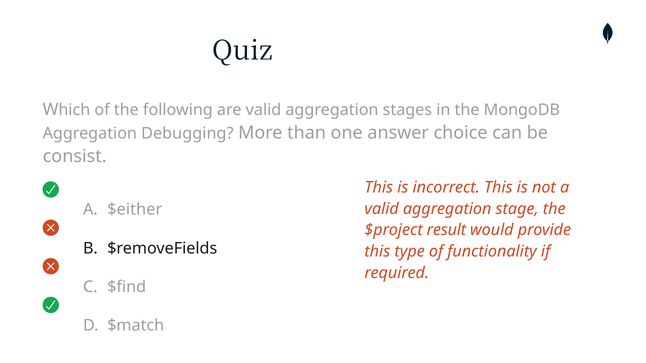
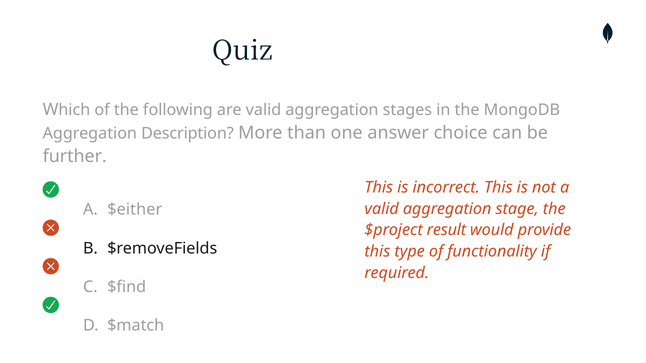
Debugging: Debugging -> Description (187, 133)
consist: consist -> further (75, 157)
